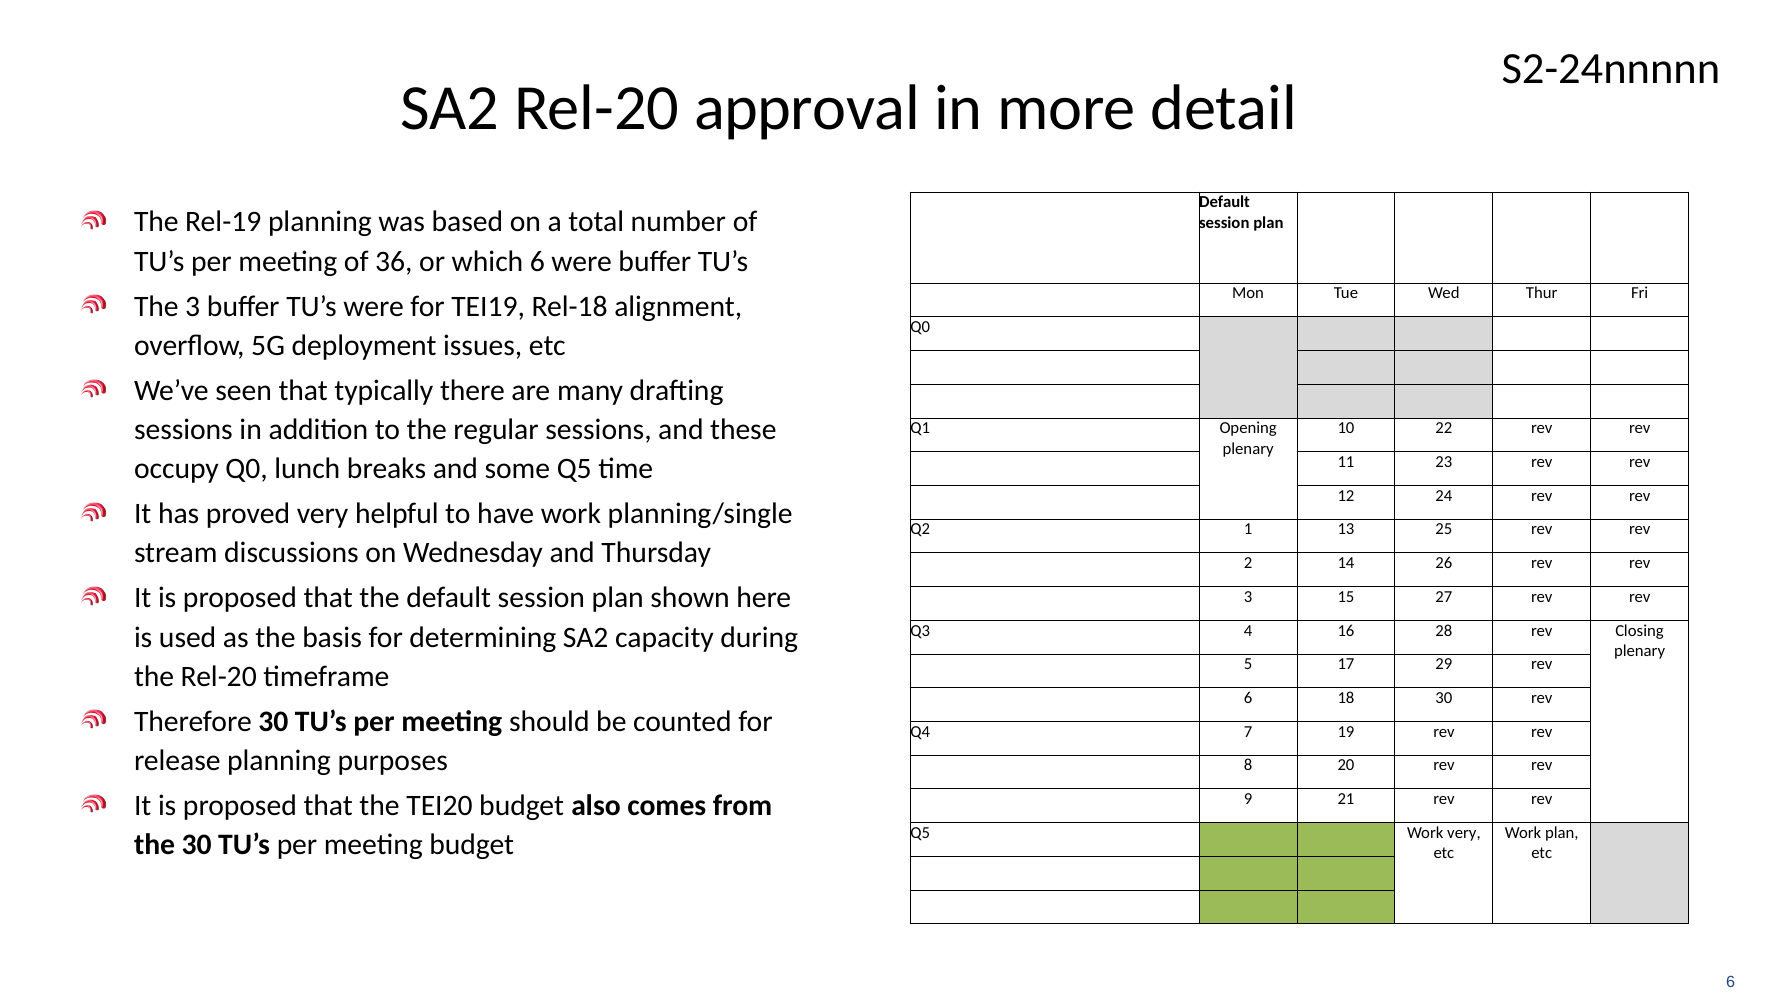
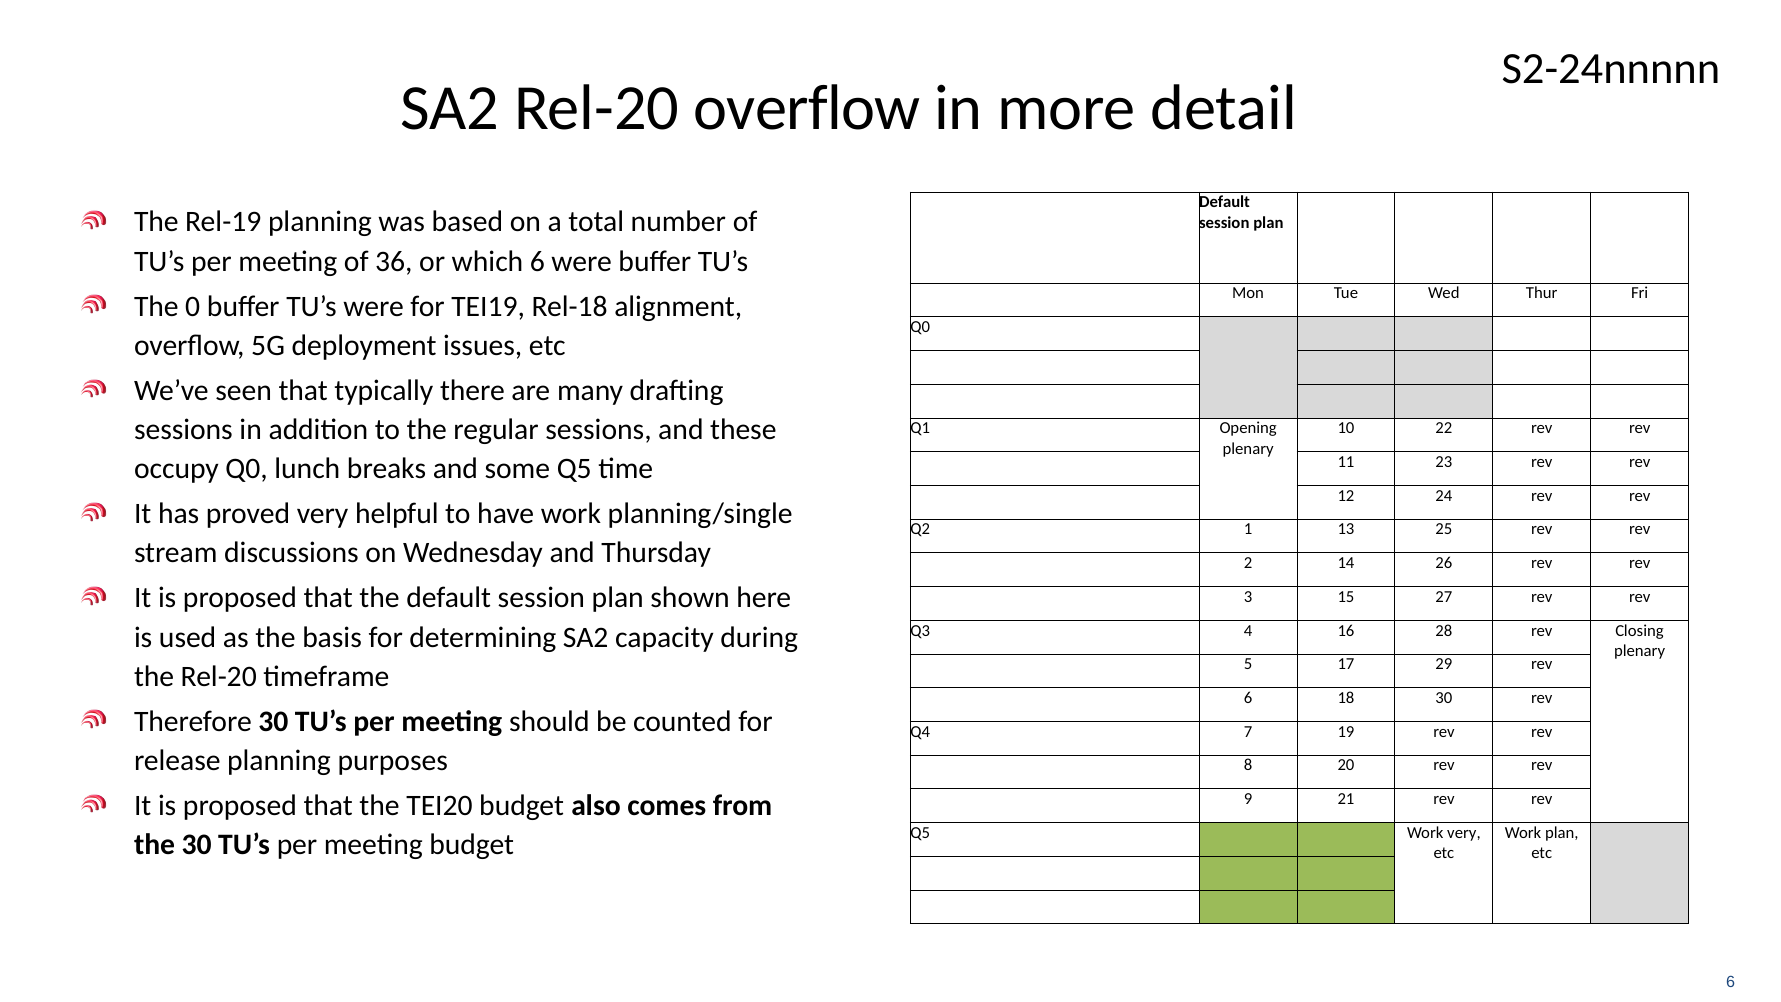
Rel-20 approval: approval -> overflow (807, 108)
The 3: 3 -> 0 (193, 306)
